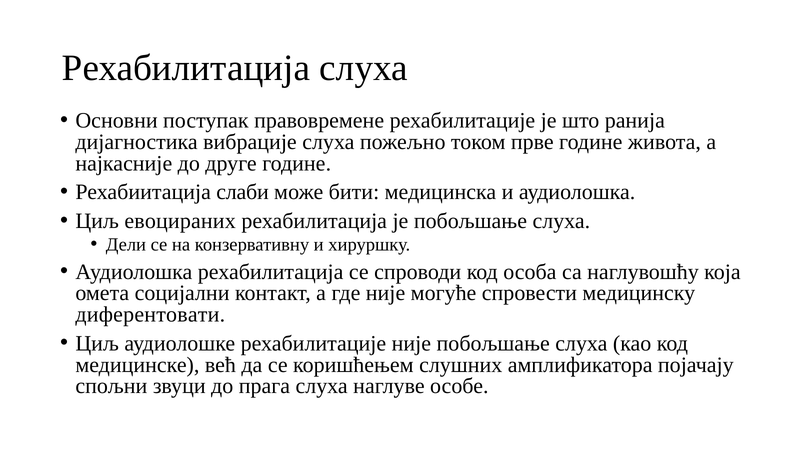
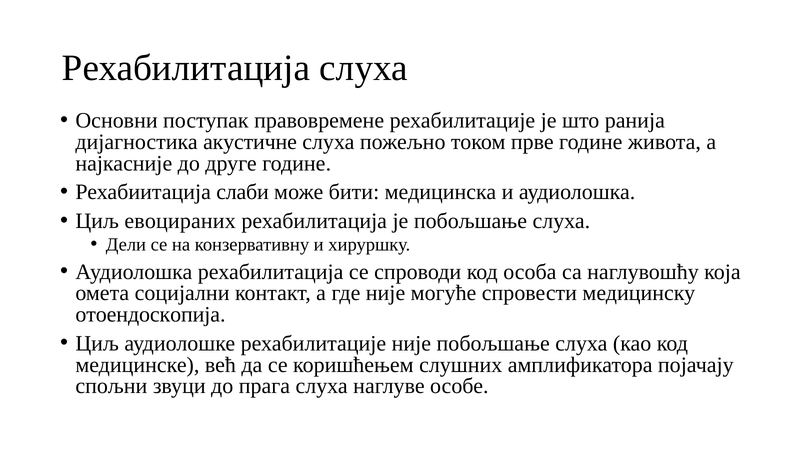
вибрације: вибрације -> акустичне (250, 142)
диферентовати: диферентовати -> отоендоскопија (150, 315)
